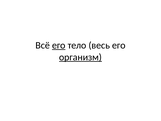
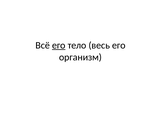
организм underline: present -> none (80, 57)
